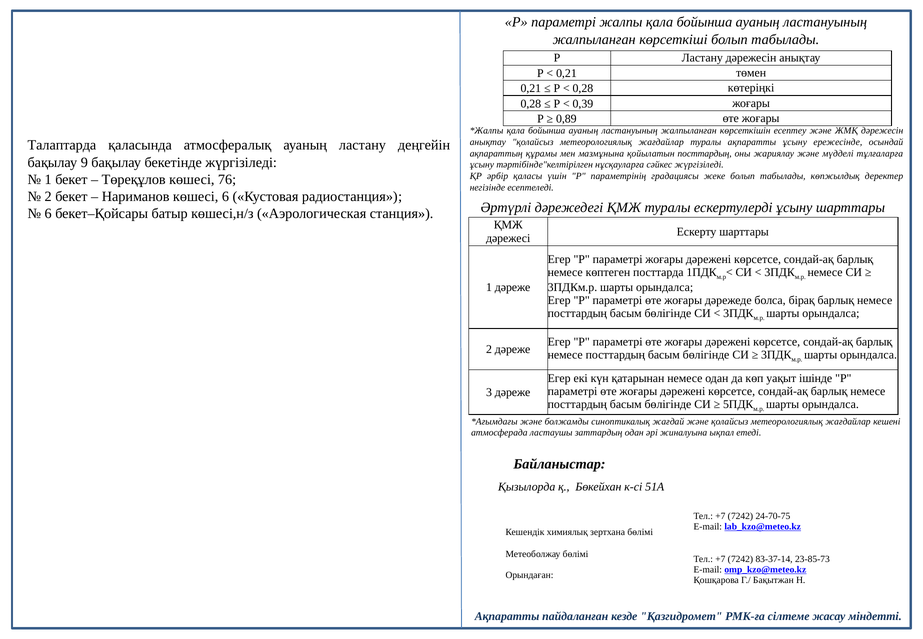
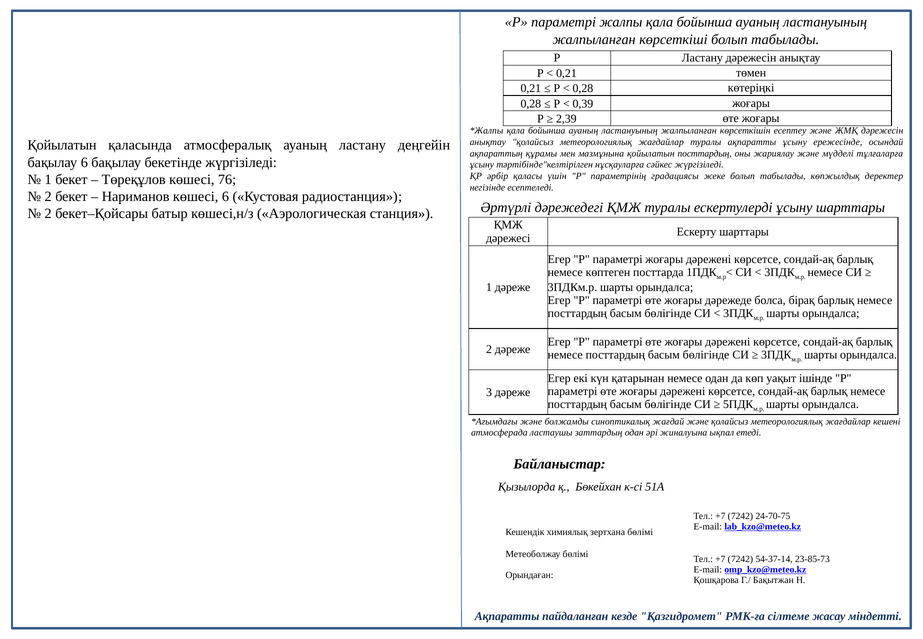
0,89: 0,89 -> 2,39 (566, 119)
Талаптарда: Талаптарда -> Қойылатын (62, 145)
бақылау 9: 9 -> 6 (84, 162)
6: 6 -> 2 (48, 213)
83-37-14: 83-37-14 -> 54-37-14 (774, 559)
